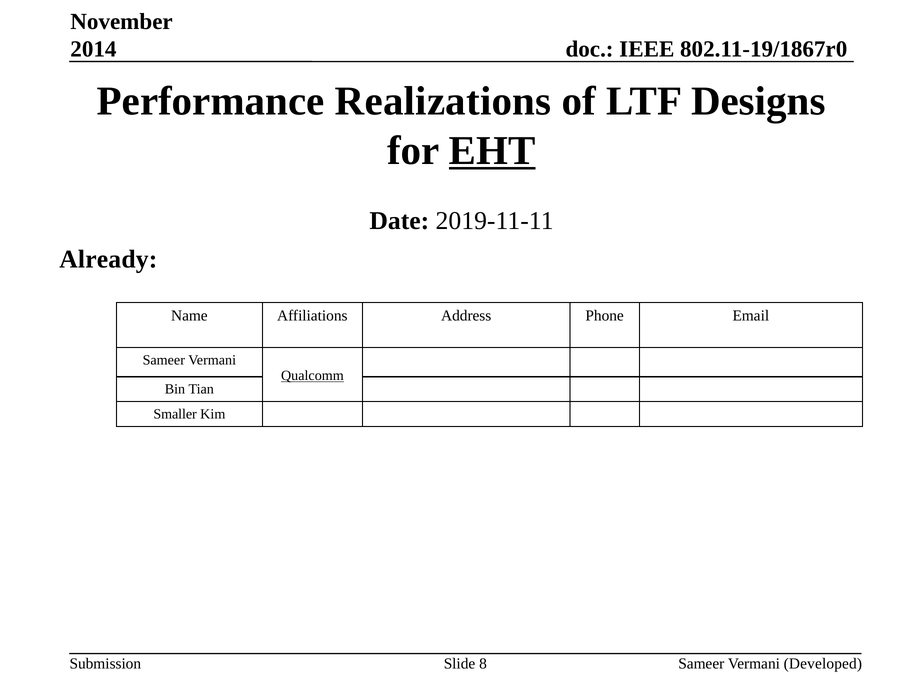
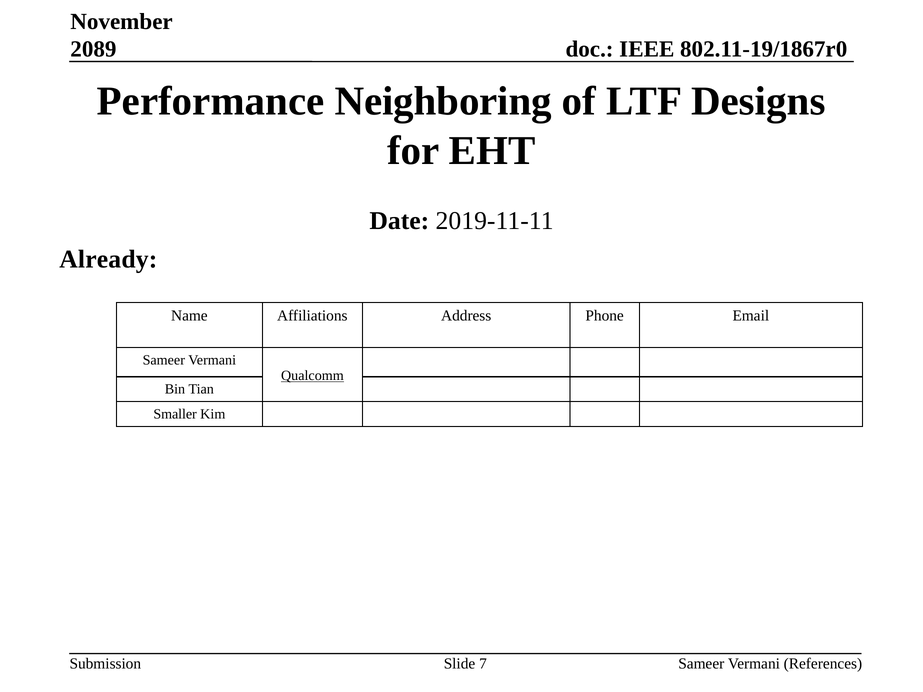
2014: 2014 -> 2089 (93, 49)
Realizations: Realizations -> Neighboring (443, 101)
EHT underline: present -> none (492, 151)
Developed: Developed -> References (823, 664)
8: 8 -> 7 (483, 664)
